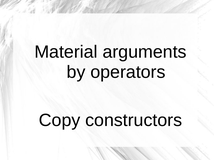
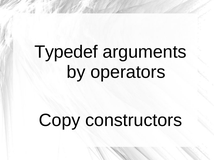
Material: Material -> Typedef (66, 52)
